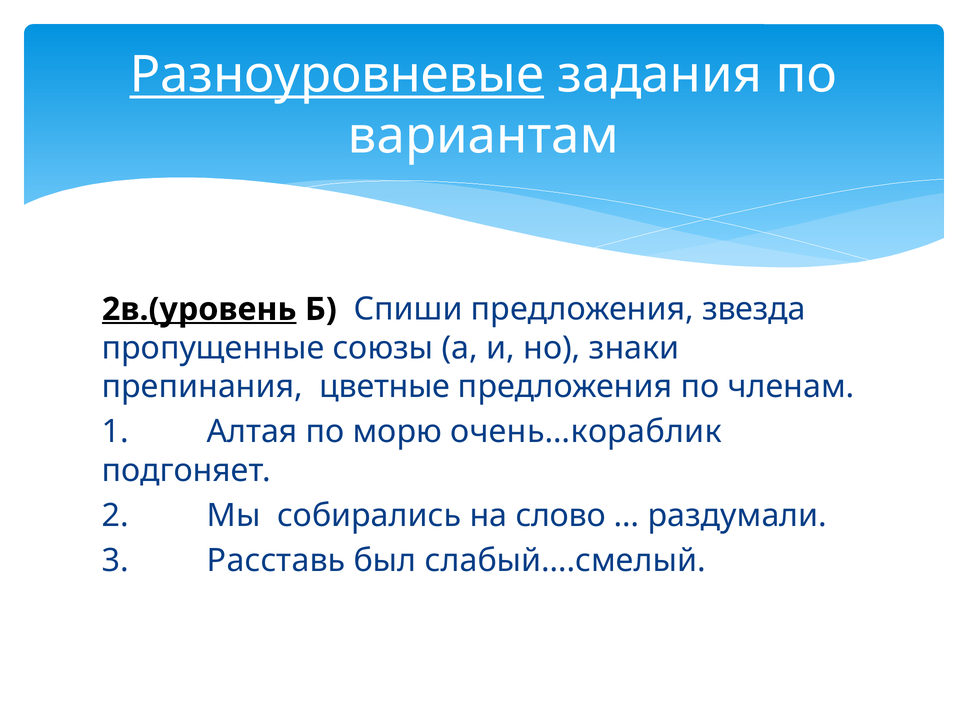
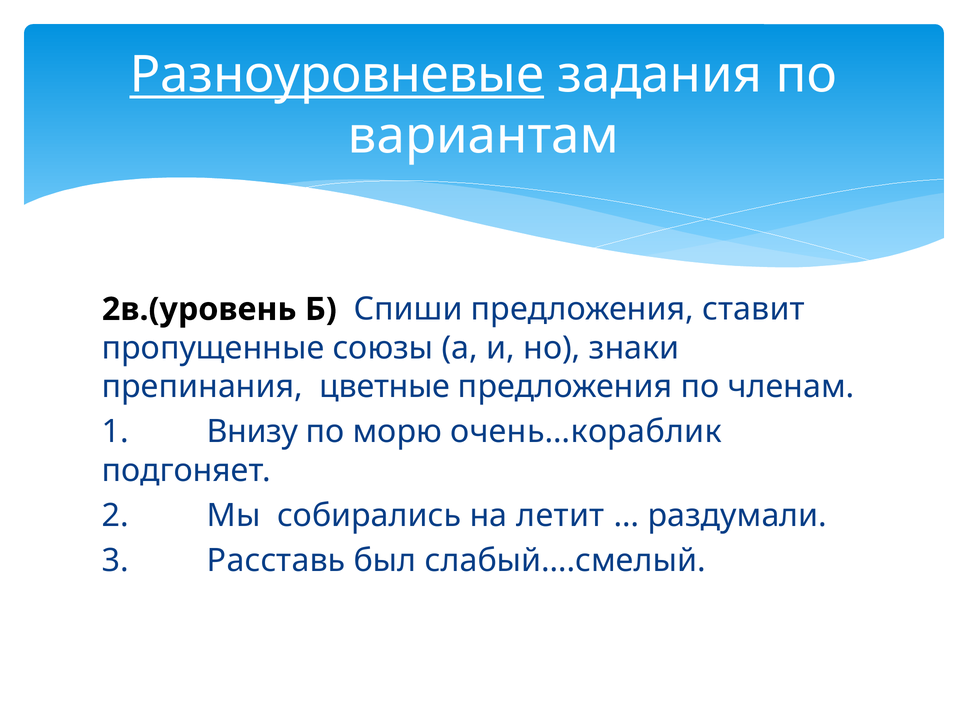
2в.(уровень underline: present -> none (199, 309)
звезда: звезда -> ставит (754, 309)
Алтая: Алтая -> Внизу (252, 432)
слово: слово -> летит (560, 516)
